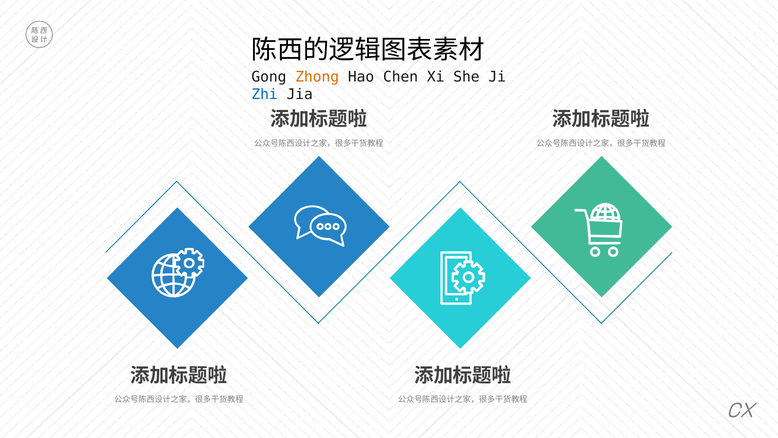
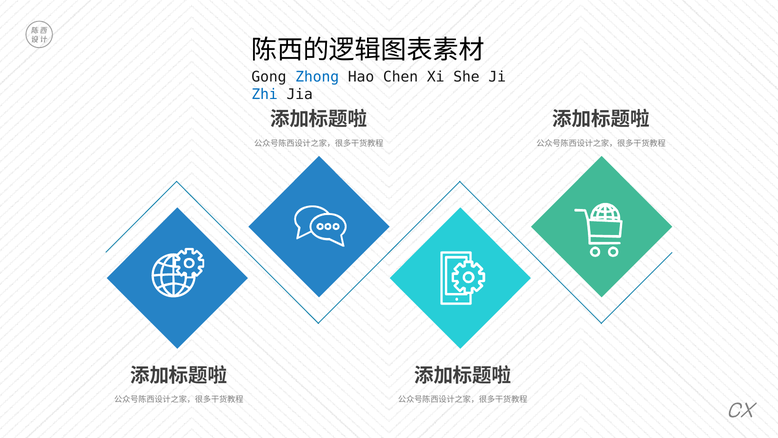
Zhong colour: orange -> blue (317, 77)
